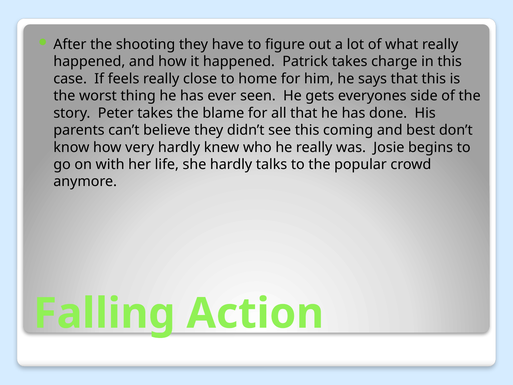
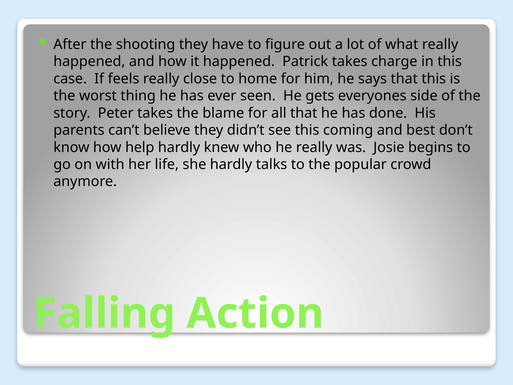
very: very -> help (140, 147)
